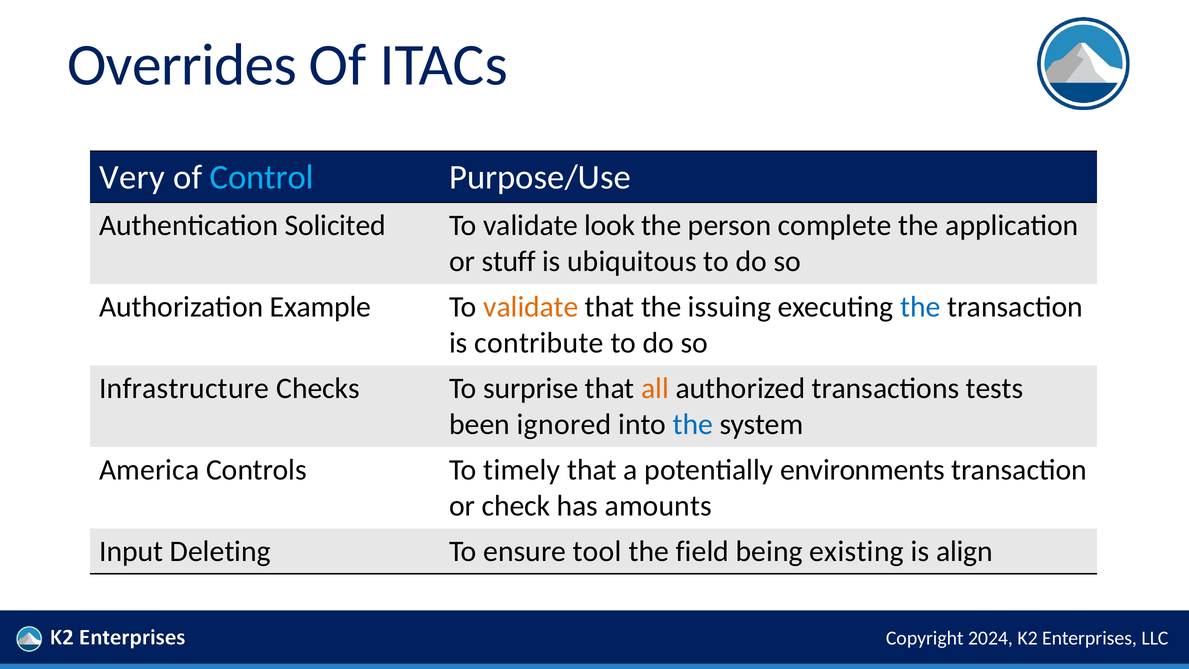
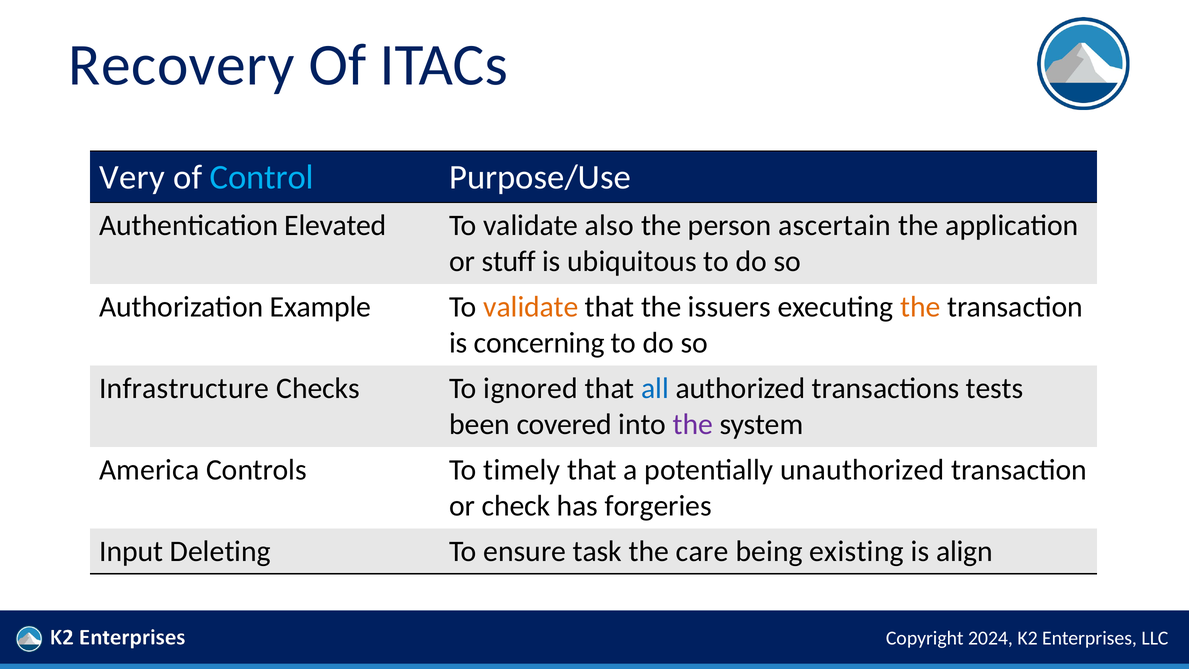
Overrides: Overrides -> Recovery (182, 65)
Solicited: Solicited -> Elevated (335, 225)
look: look -> also (609, 225)
complete: complete -> ascertain (835, 225)
issuing: issuing -> issuers (730, 307)
the colour: blue -> orange (920, 307)
contribute: contribute -> concerning (539, 343)
surprise: surprise -> ignored (531, 388)
all colour: orange -> blue (655, 388)
ignored: ignored -> covered (564, 425)
the colour: blue -> purple (693, 425)
environments: environments -> unauthorized (862, 470)
amounts: amounts -> forgeries (658, 506)
tool: tool -> task (597, 551)
field: field -> care (702, 551)
